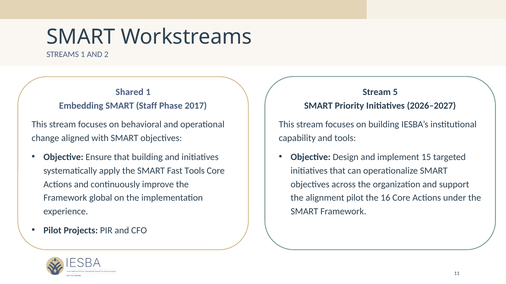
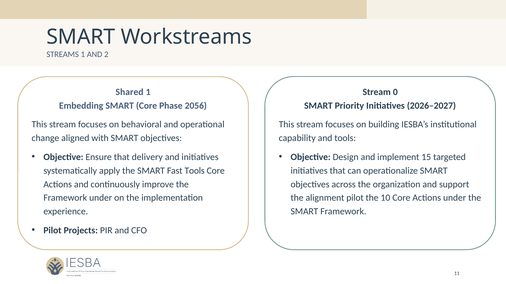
5: 5 -> 0 (395, 92)
SMART Staff: Staff -> Core (147, 106)
2017: 2017 -> 2056 (196, 106)
that building: building -> delivery (147, 157)
Framework global: global -> under (101, 198)
16: 16 -> 10 (385, 198)
